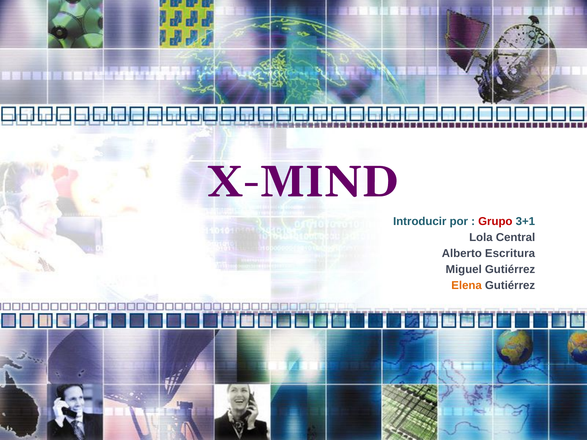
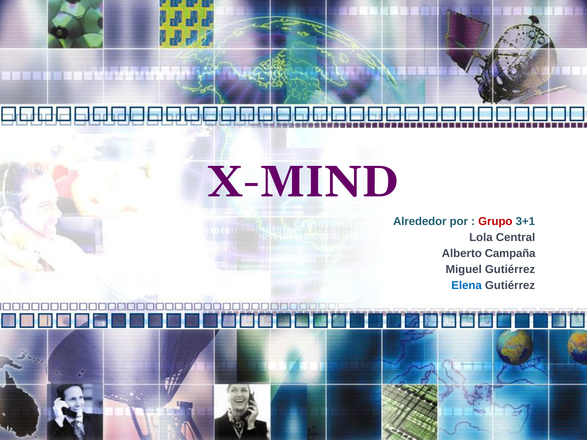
Introducir: Introducir -> Alrededor (420, 222)
Escritura: Escritura -> Campaña (510, 254)
Elena colour: orange -> blue (467, 286)
